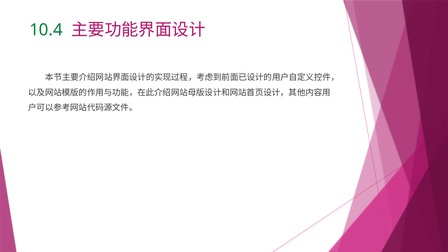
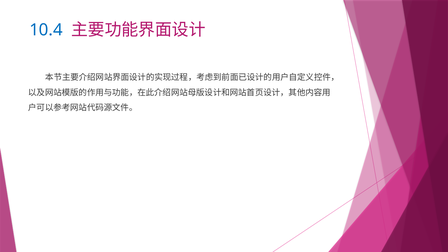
10.4 colour: green -> blue (46, 30)
